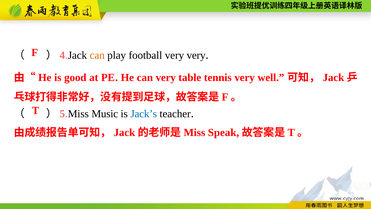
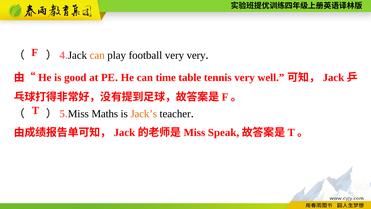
can very: very -> time (166, 77)
Music: Music -> Maths (105, 114)
Jack’s colour: blue -> orange (144, 114)
